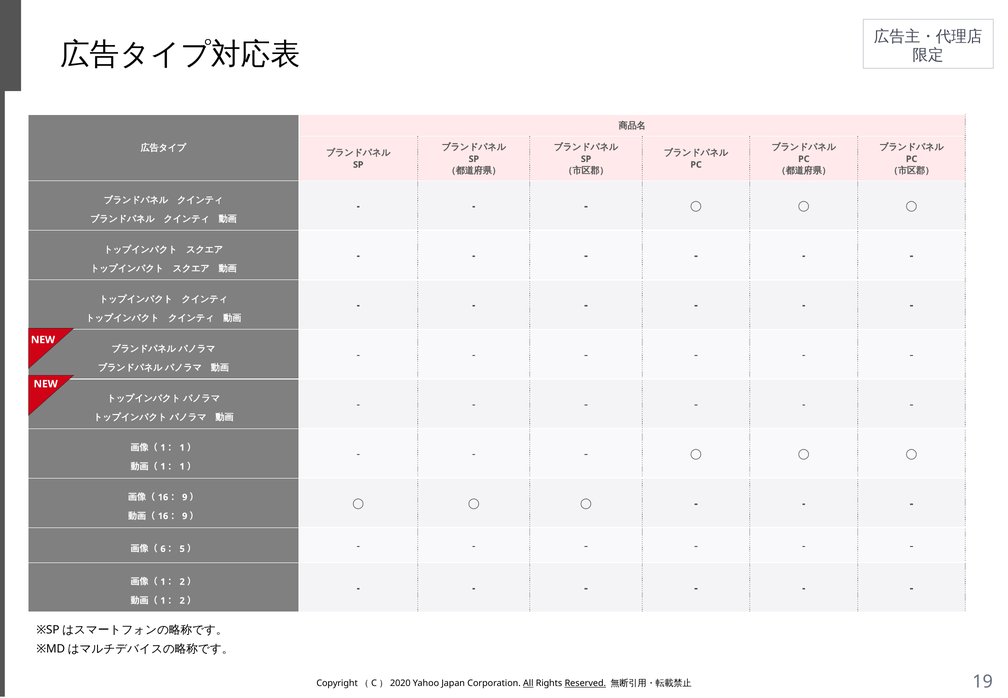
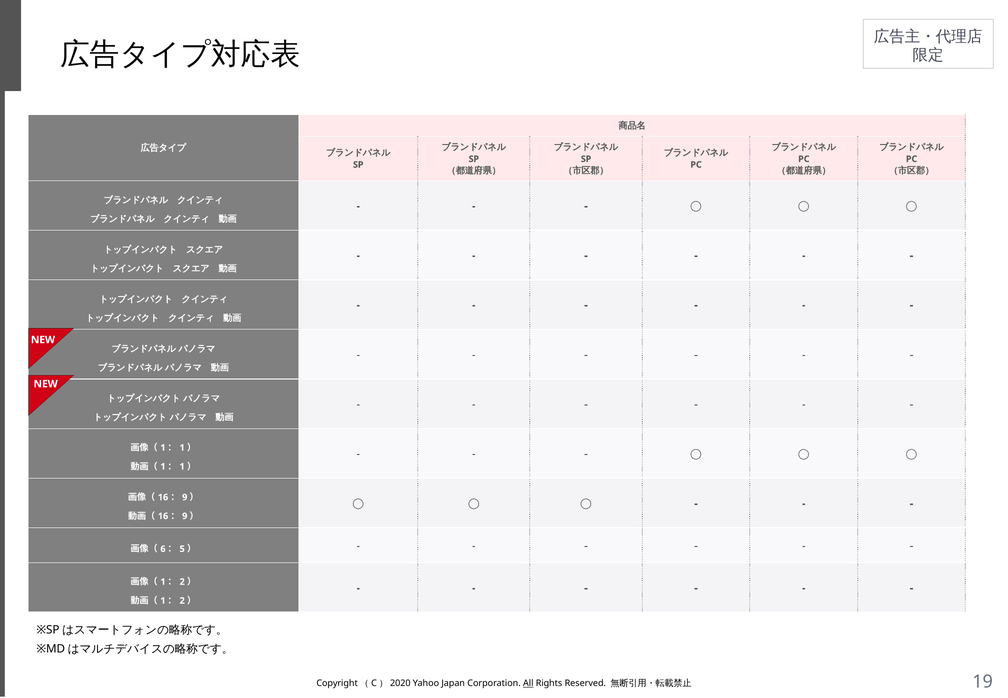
Reserved underline: present -> none (585, 683)
